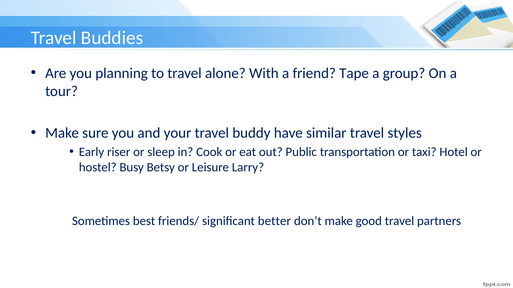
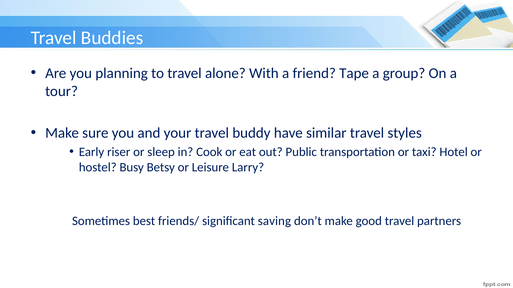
better: better -> saving (274, 222)
